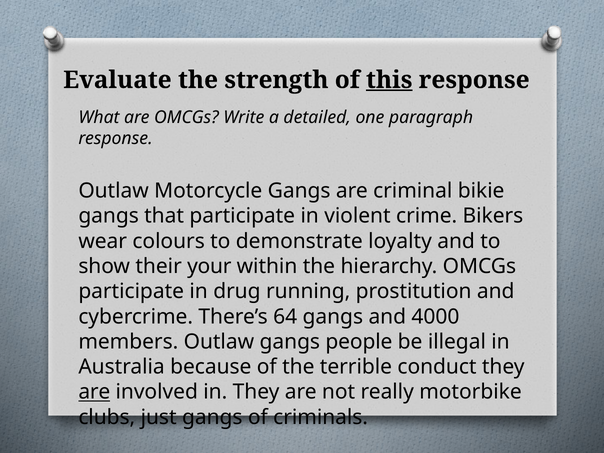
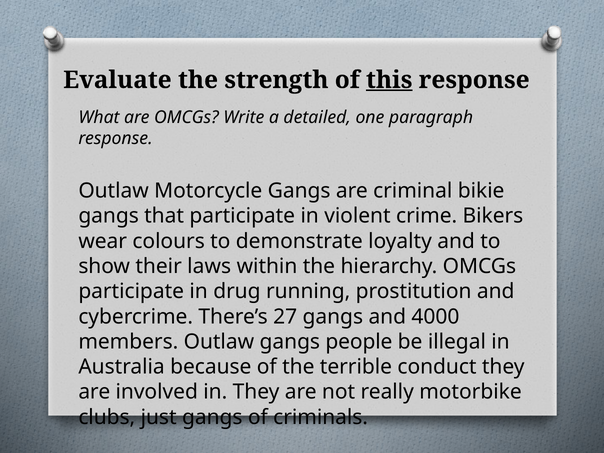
your: your -> laws (209, 266)
64: 64 -> 27 (285, 317)
are underline: present -> none (94, 392)
